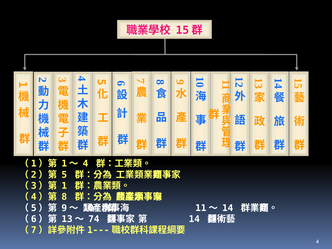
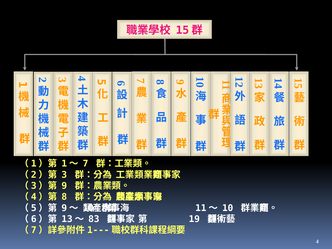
1～ 4: 4 -> 7 (85, 164)
5: 5 -> 3 (64, 175)
1: 1 -> 9 (64, 186)
11～ 14: 14 -> 10 (228, 208)
74: 74 -> 83 (94, 219)
14: 14 -> 19 (194, 219)
